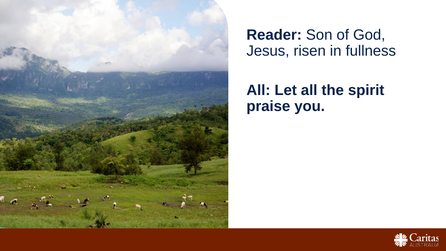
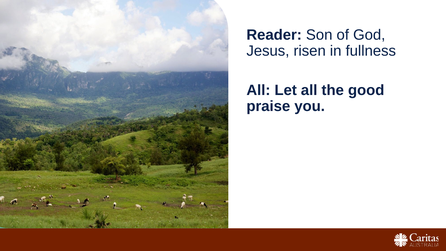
spirit: spirit -> good (366, 90)
